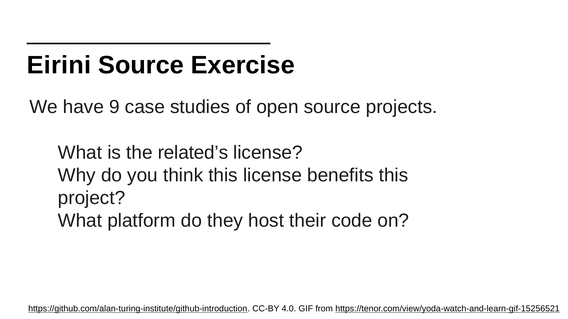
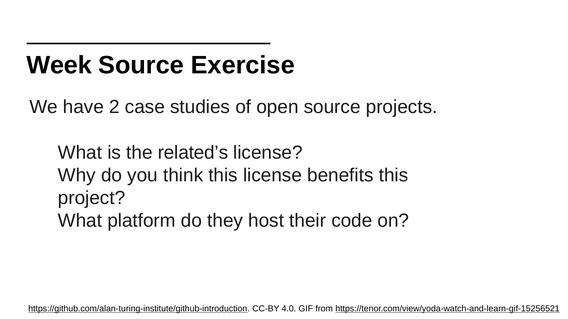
Eirini: Eirini -> Week (59, 65)
have 9: 9 -> 2 (114, 107)
